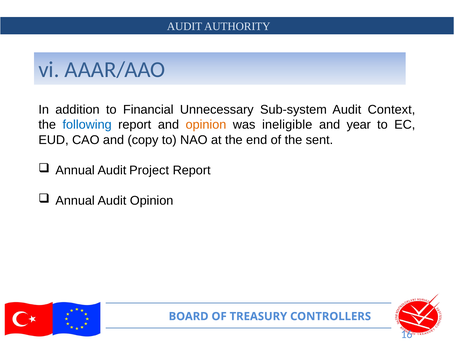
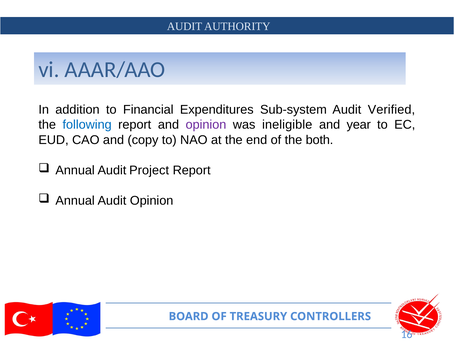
Unnecessary: Unnecessary -> Expenditures (217, 109)
Context: Context -> Verified (391, 109)
opinion colour: orange -> purple (206, 125)
sent: sent -> both (320, 140)
